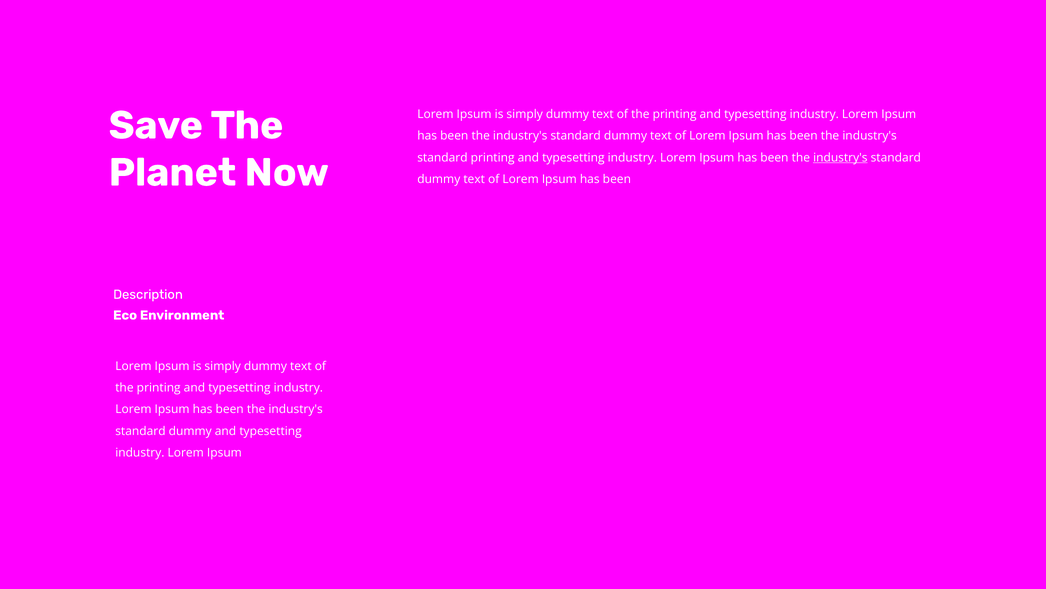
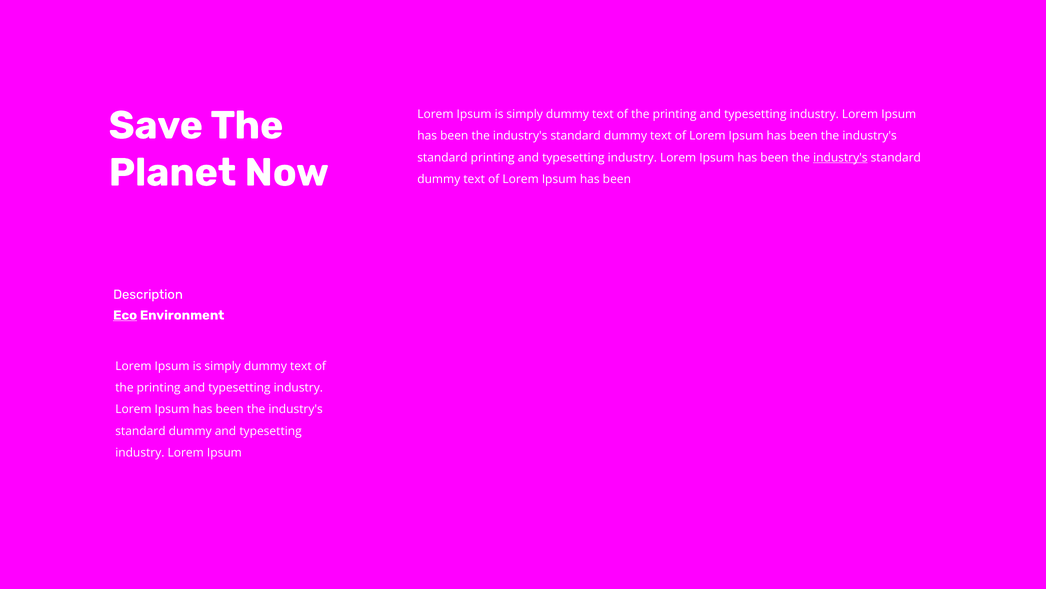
Eco underline: none -> present (125, 315)
